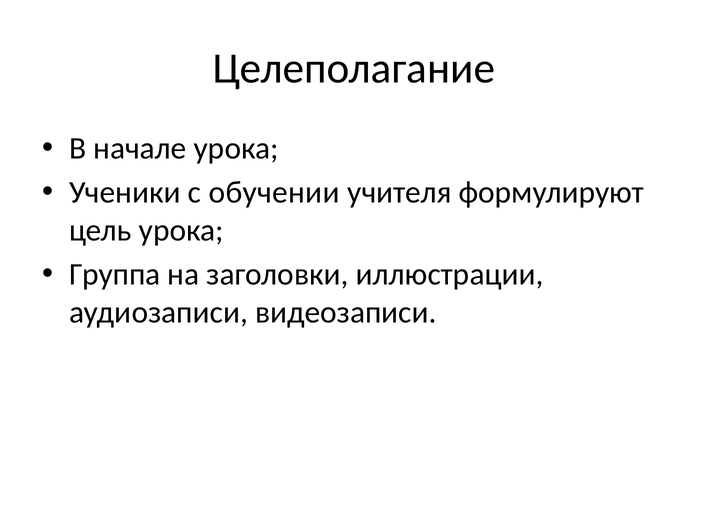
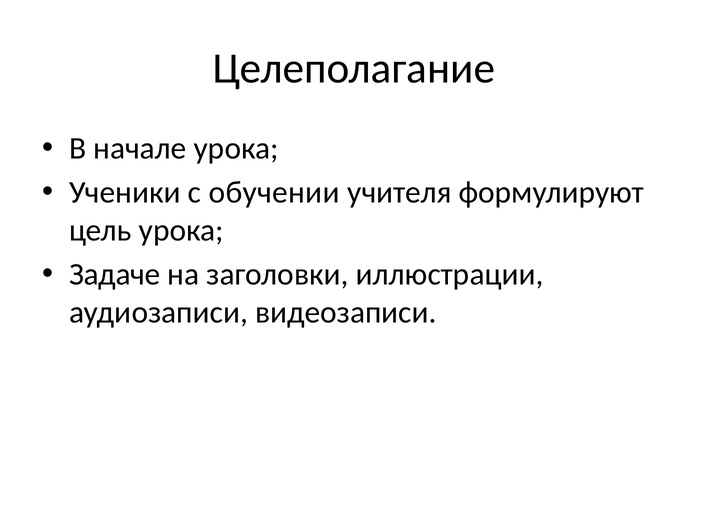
Группа: Группа -> Задаче (115, 274)
